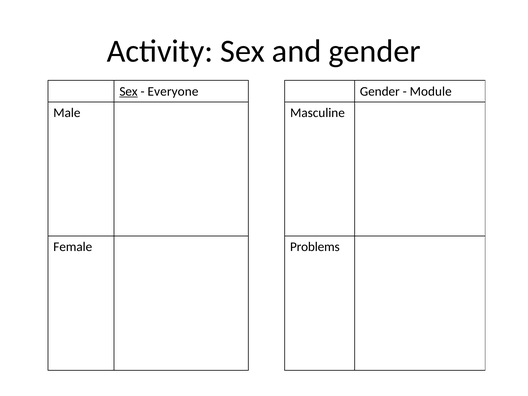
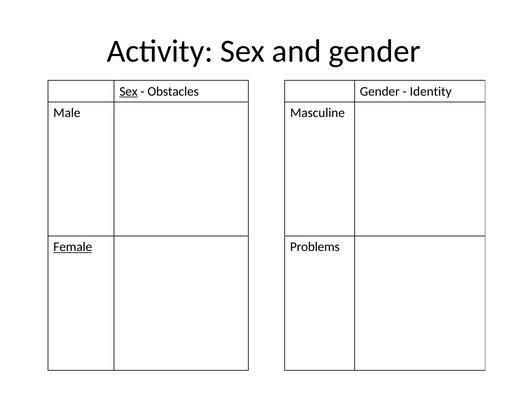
Everyone: Everyone -> Obstacles (173, 91)
Module: Module -> Identity (431, 91)
Female underline: none -> present (73, 247)
